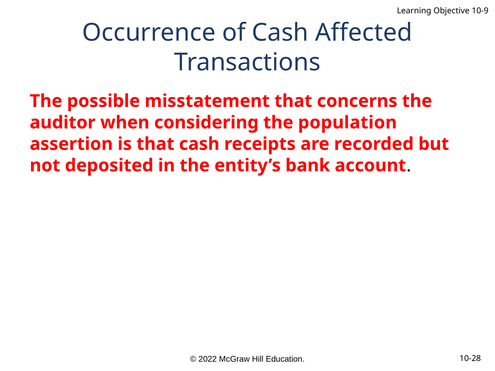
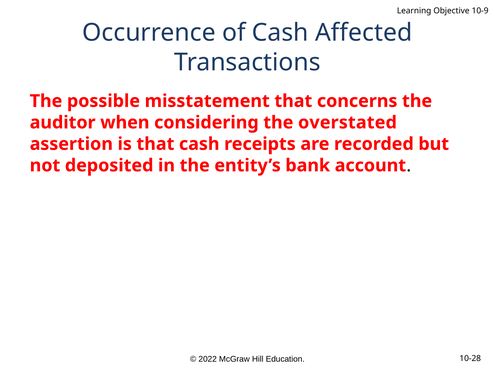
population: population -> overstated (347, 123)
